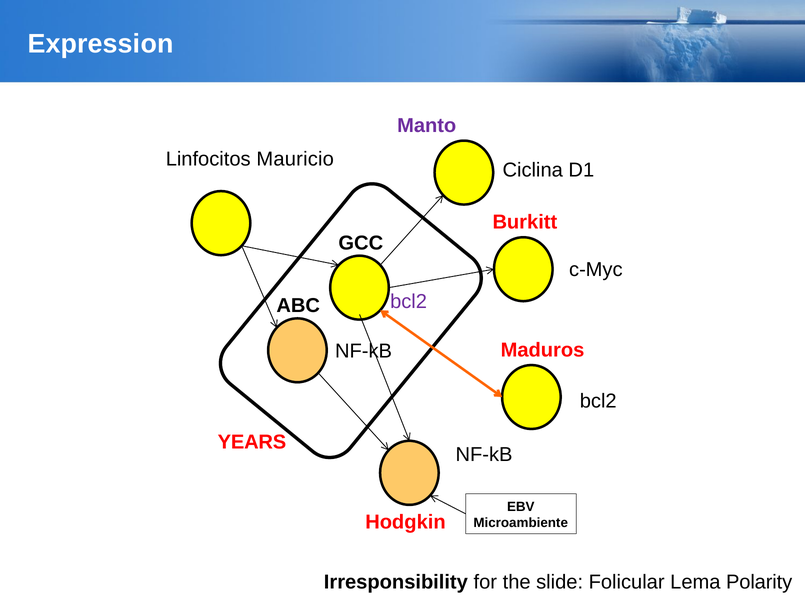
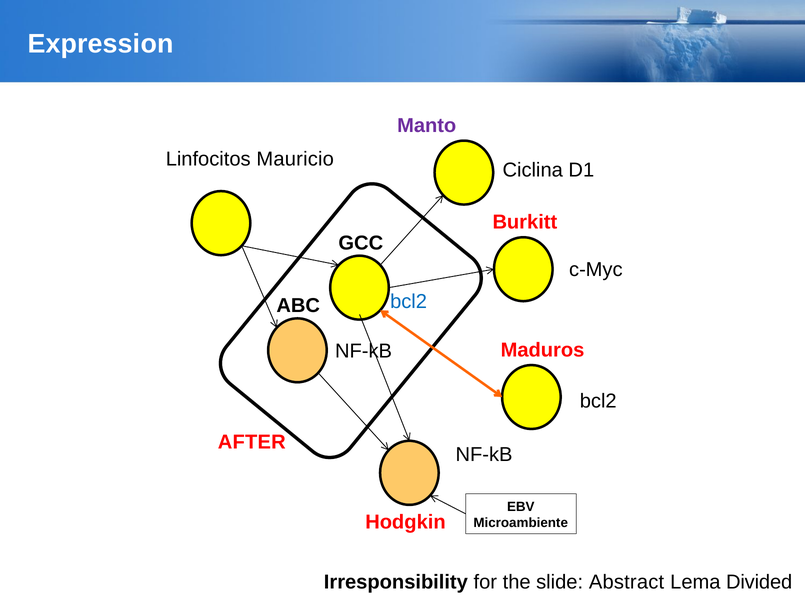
bcl2 colour: purple -> blue (409, 302)
YEARS: YEARS -> AFTER (252, 442)
Folicular: Folicular -> Abstract (627, 582)
Polarity: Polarity -> Divided (759, 582)
